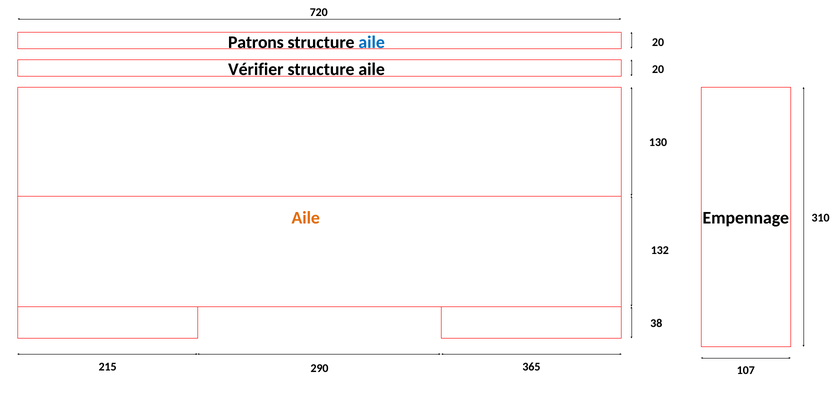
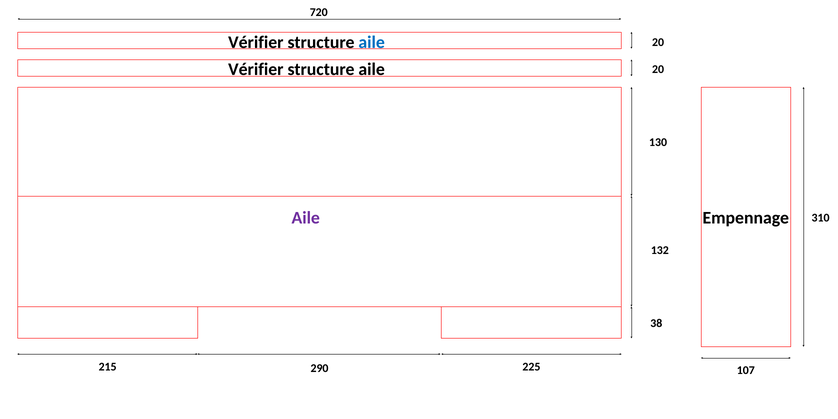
Patrons: Patrons -> Vérifier (256, 42)
Aile colour: orange -> purple (306, 218)
365: 365 -> 225 (531, 367)
